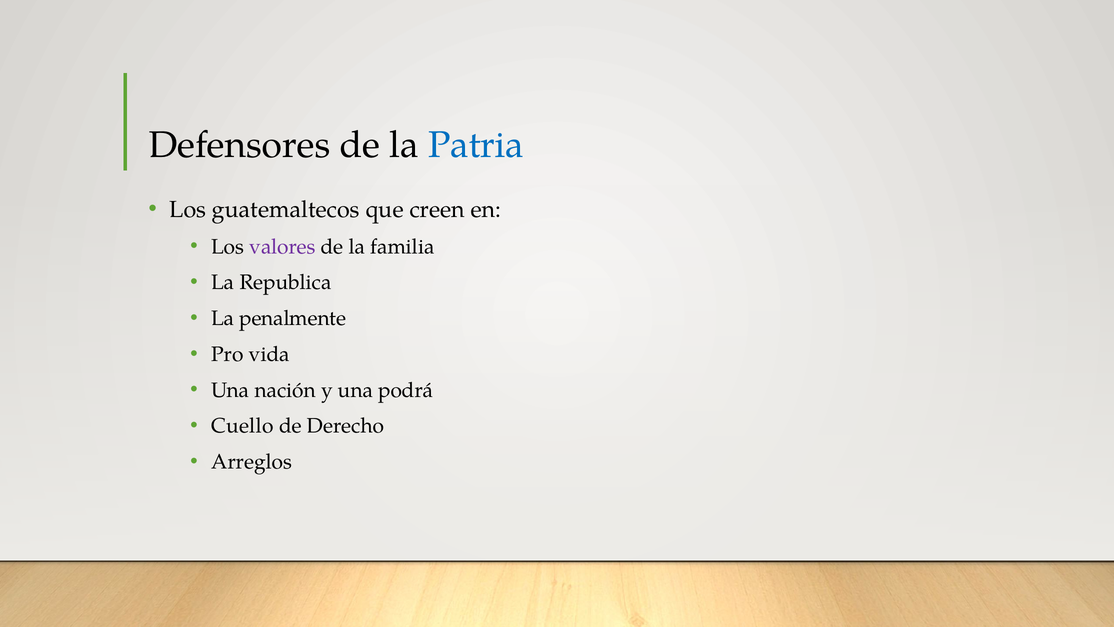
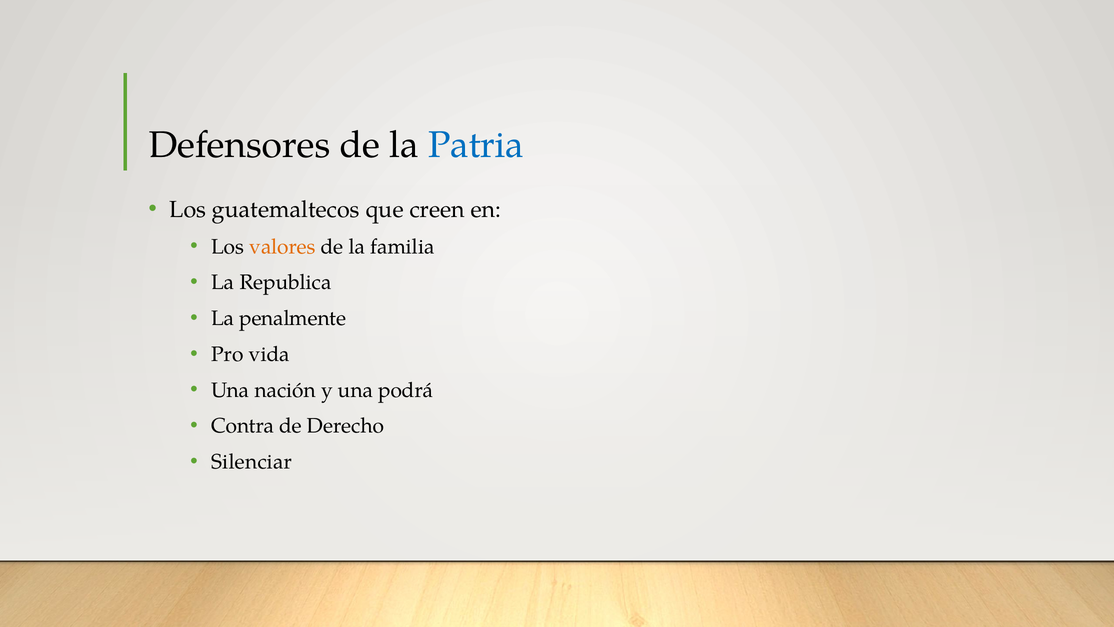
valores colour: purple -> orange (282, 247)
Cuello: Cuello -> Contra (243, 426)
Arreglos: Arreglos -> Silenciar (252, 462)
